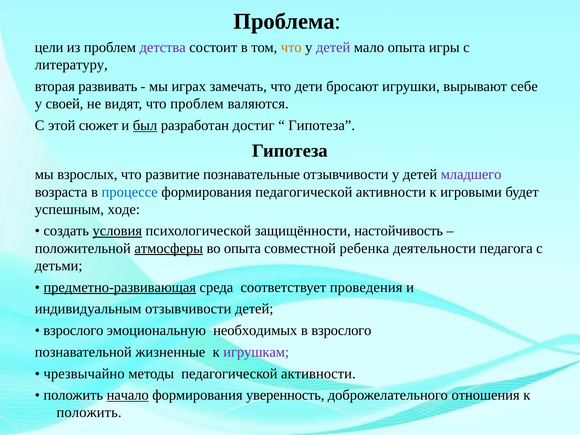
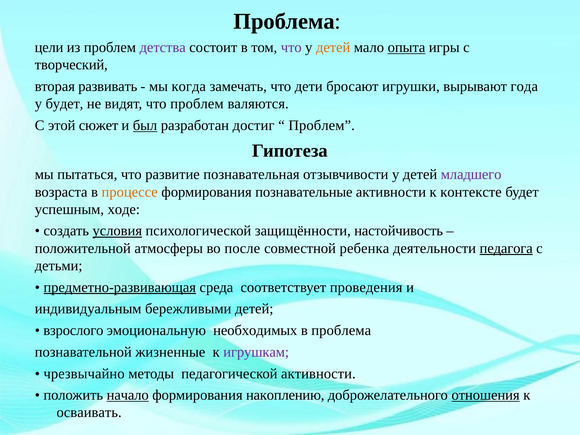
что colour: orange -> purple (291, 47)
детей colour: purple -> orange (333, 47)
опыта underline: none -> present (406, 47)
литературу: литературу -> творческий (71, 65)
играх: играх -> когда (189, 86)
себе: себе -> года (524, 86)
у своей: своей -> будет (64, 104)
Гипотеза: Гипотеза -> Проблем (322, 125)
взрослых: взрослых -> пытаться (87, 174)
познавательные: познавательные -> познавательная (251, 174)
процессе colour: blue -> orange (130, 192)
формирования педагогической: педагогической -> познавательные (304, 192)
игровыми: игровыми -> контексте (471, 192)
атмосферы underline: present -> none (169, 248)
во опыта: опыта -> после (242, 248)
педагога underline: none -> present (506, 248)
индивидуальным отзывчивости: отзывчивости -> бережливыми (188, 309)
в взрослого: взрослого -> проблема (341, 330)
уверенность: уверенность -> накоплению (285, 395)
отношения underline: none -> present (486, 395)
положить: положить -> осваивать (89, 413)
